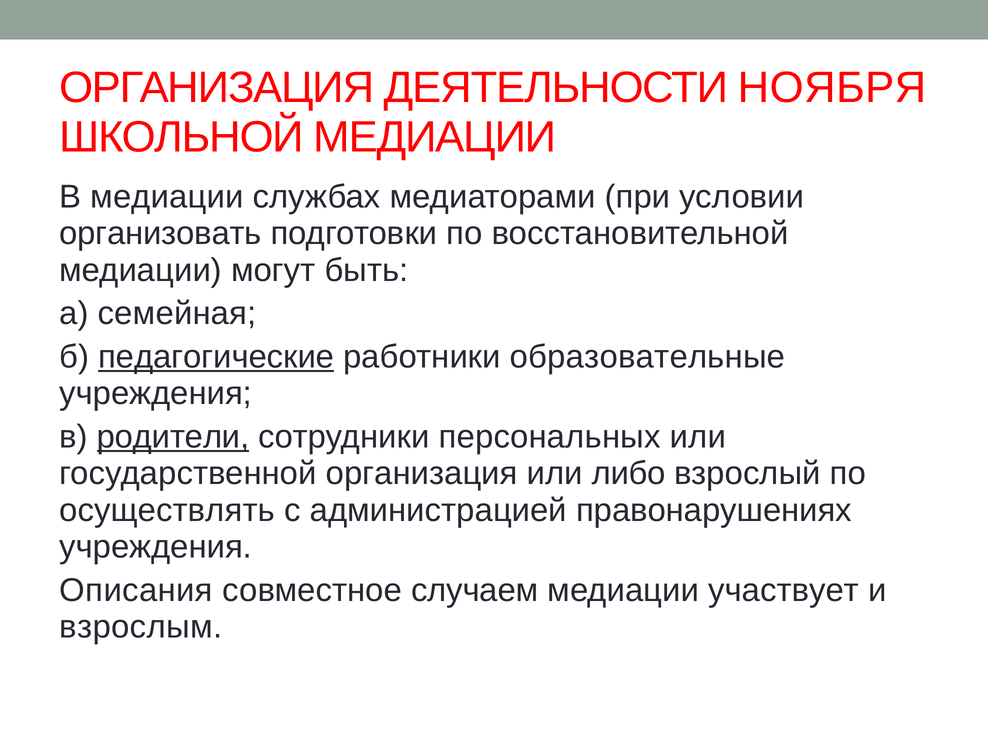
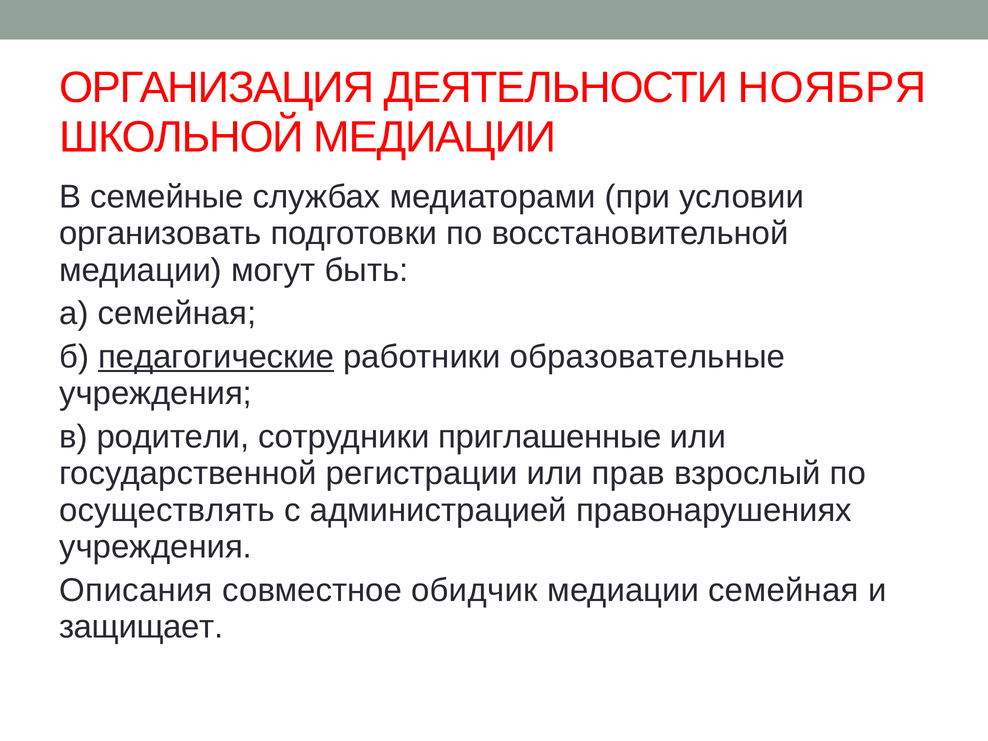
В медиации: медиации -> семейные (167, 197)
родители underline: present -> none (173, 437)
персональных: персональных -> приглашенные (550, 437)
государственной организация: организация -> регистрации (422, 474)
либо: либо -> прав (628, 474)
случаем: случаем -> обидчик (474, 590)
медиации участвует: участвует -> семейная (783, 590)
взрослым: взрослым -> защищает (141, 627)
